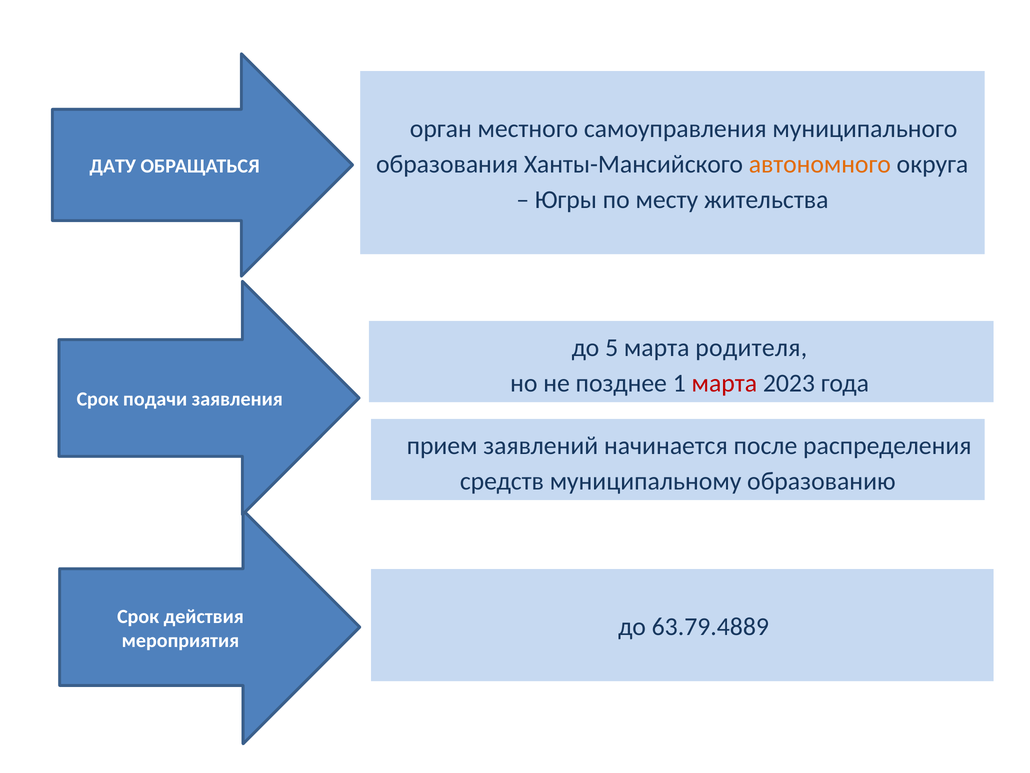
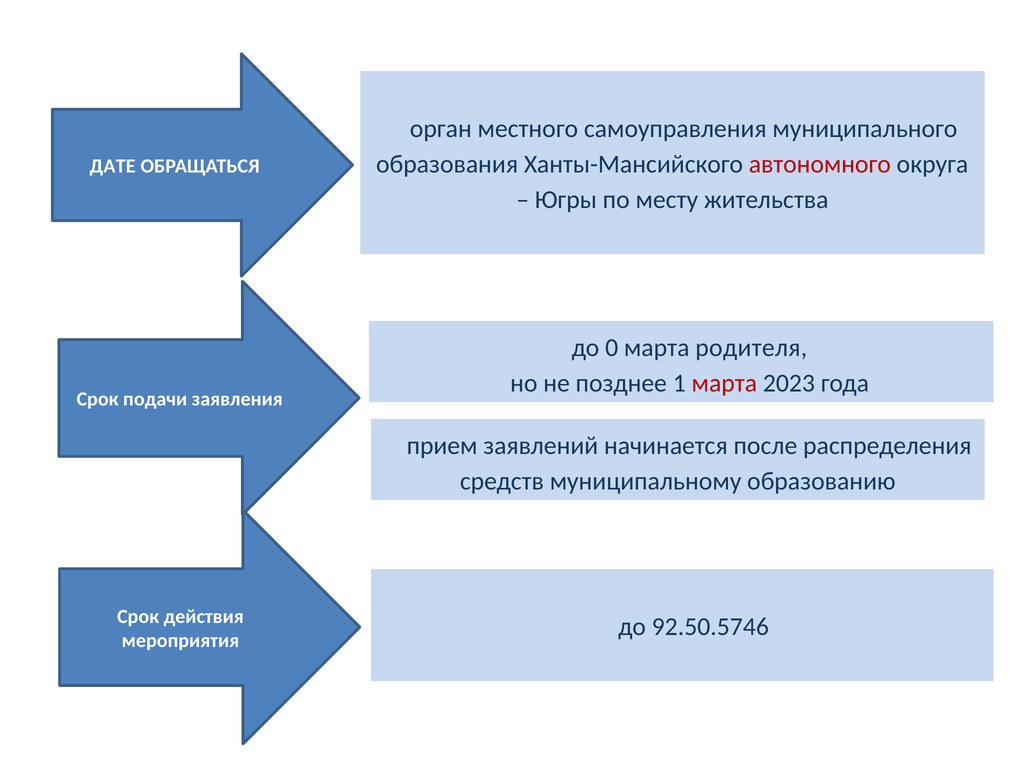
автономного colour: orange -> red (820, 164)
ДАТУ: ДАТУ -> ДАТЕ (113, 166)
5: 5 -> 0 (612, 348)
63.79.4889: 63.79.4889 -> 92.50.5746 (710, 627)
